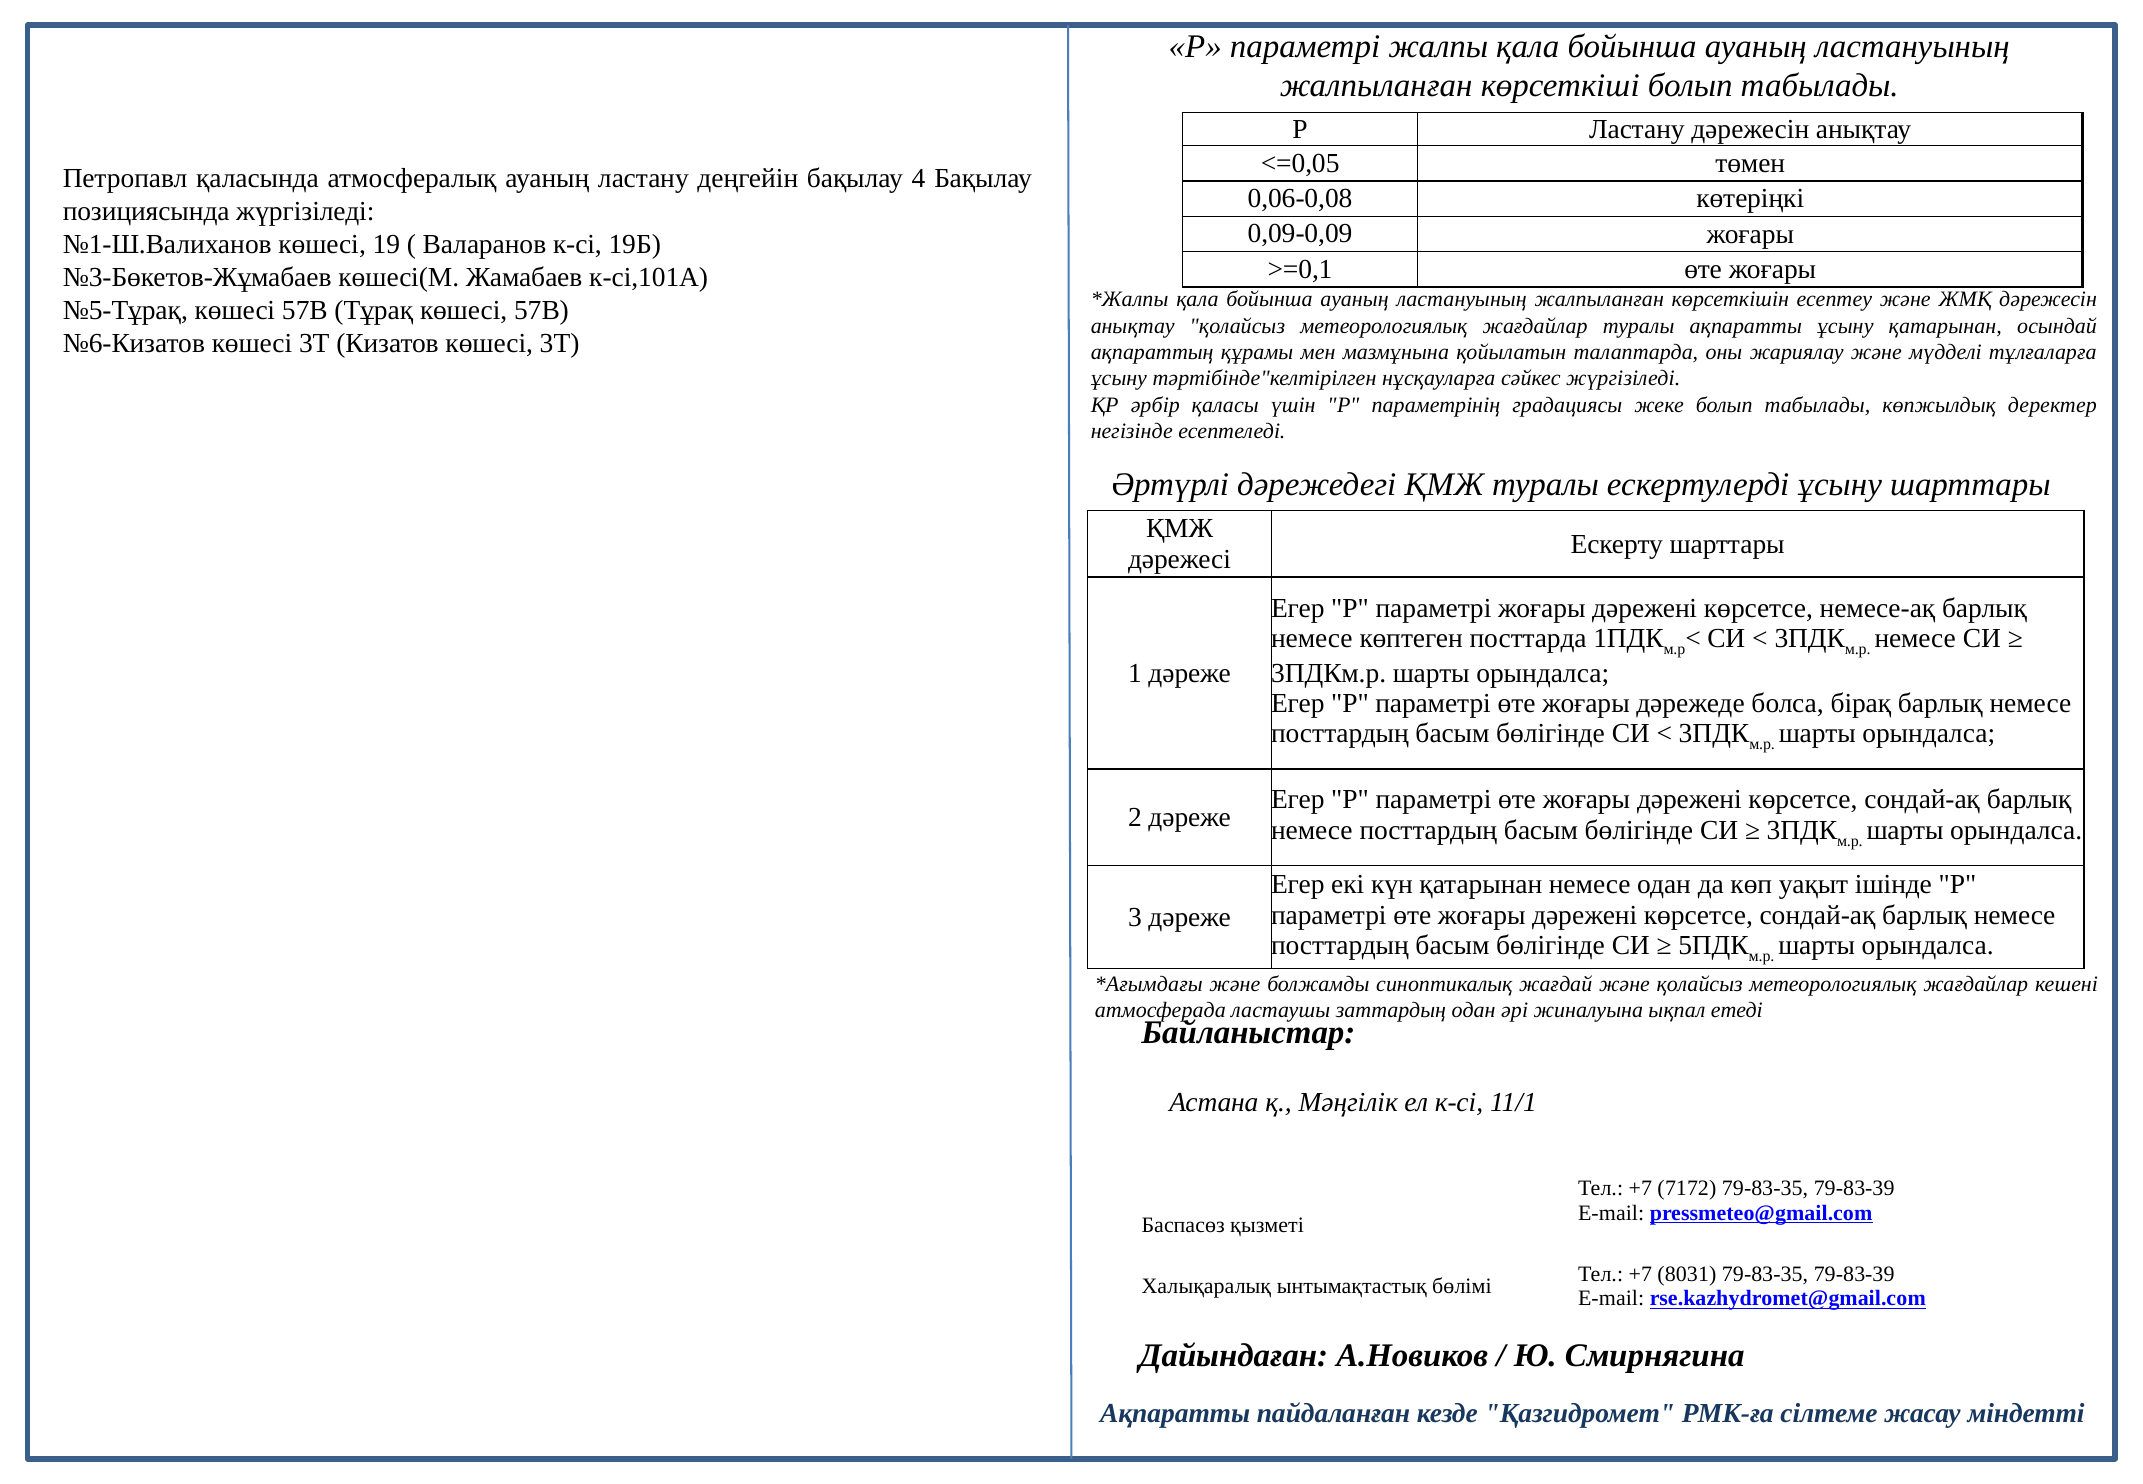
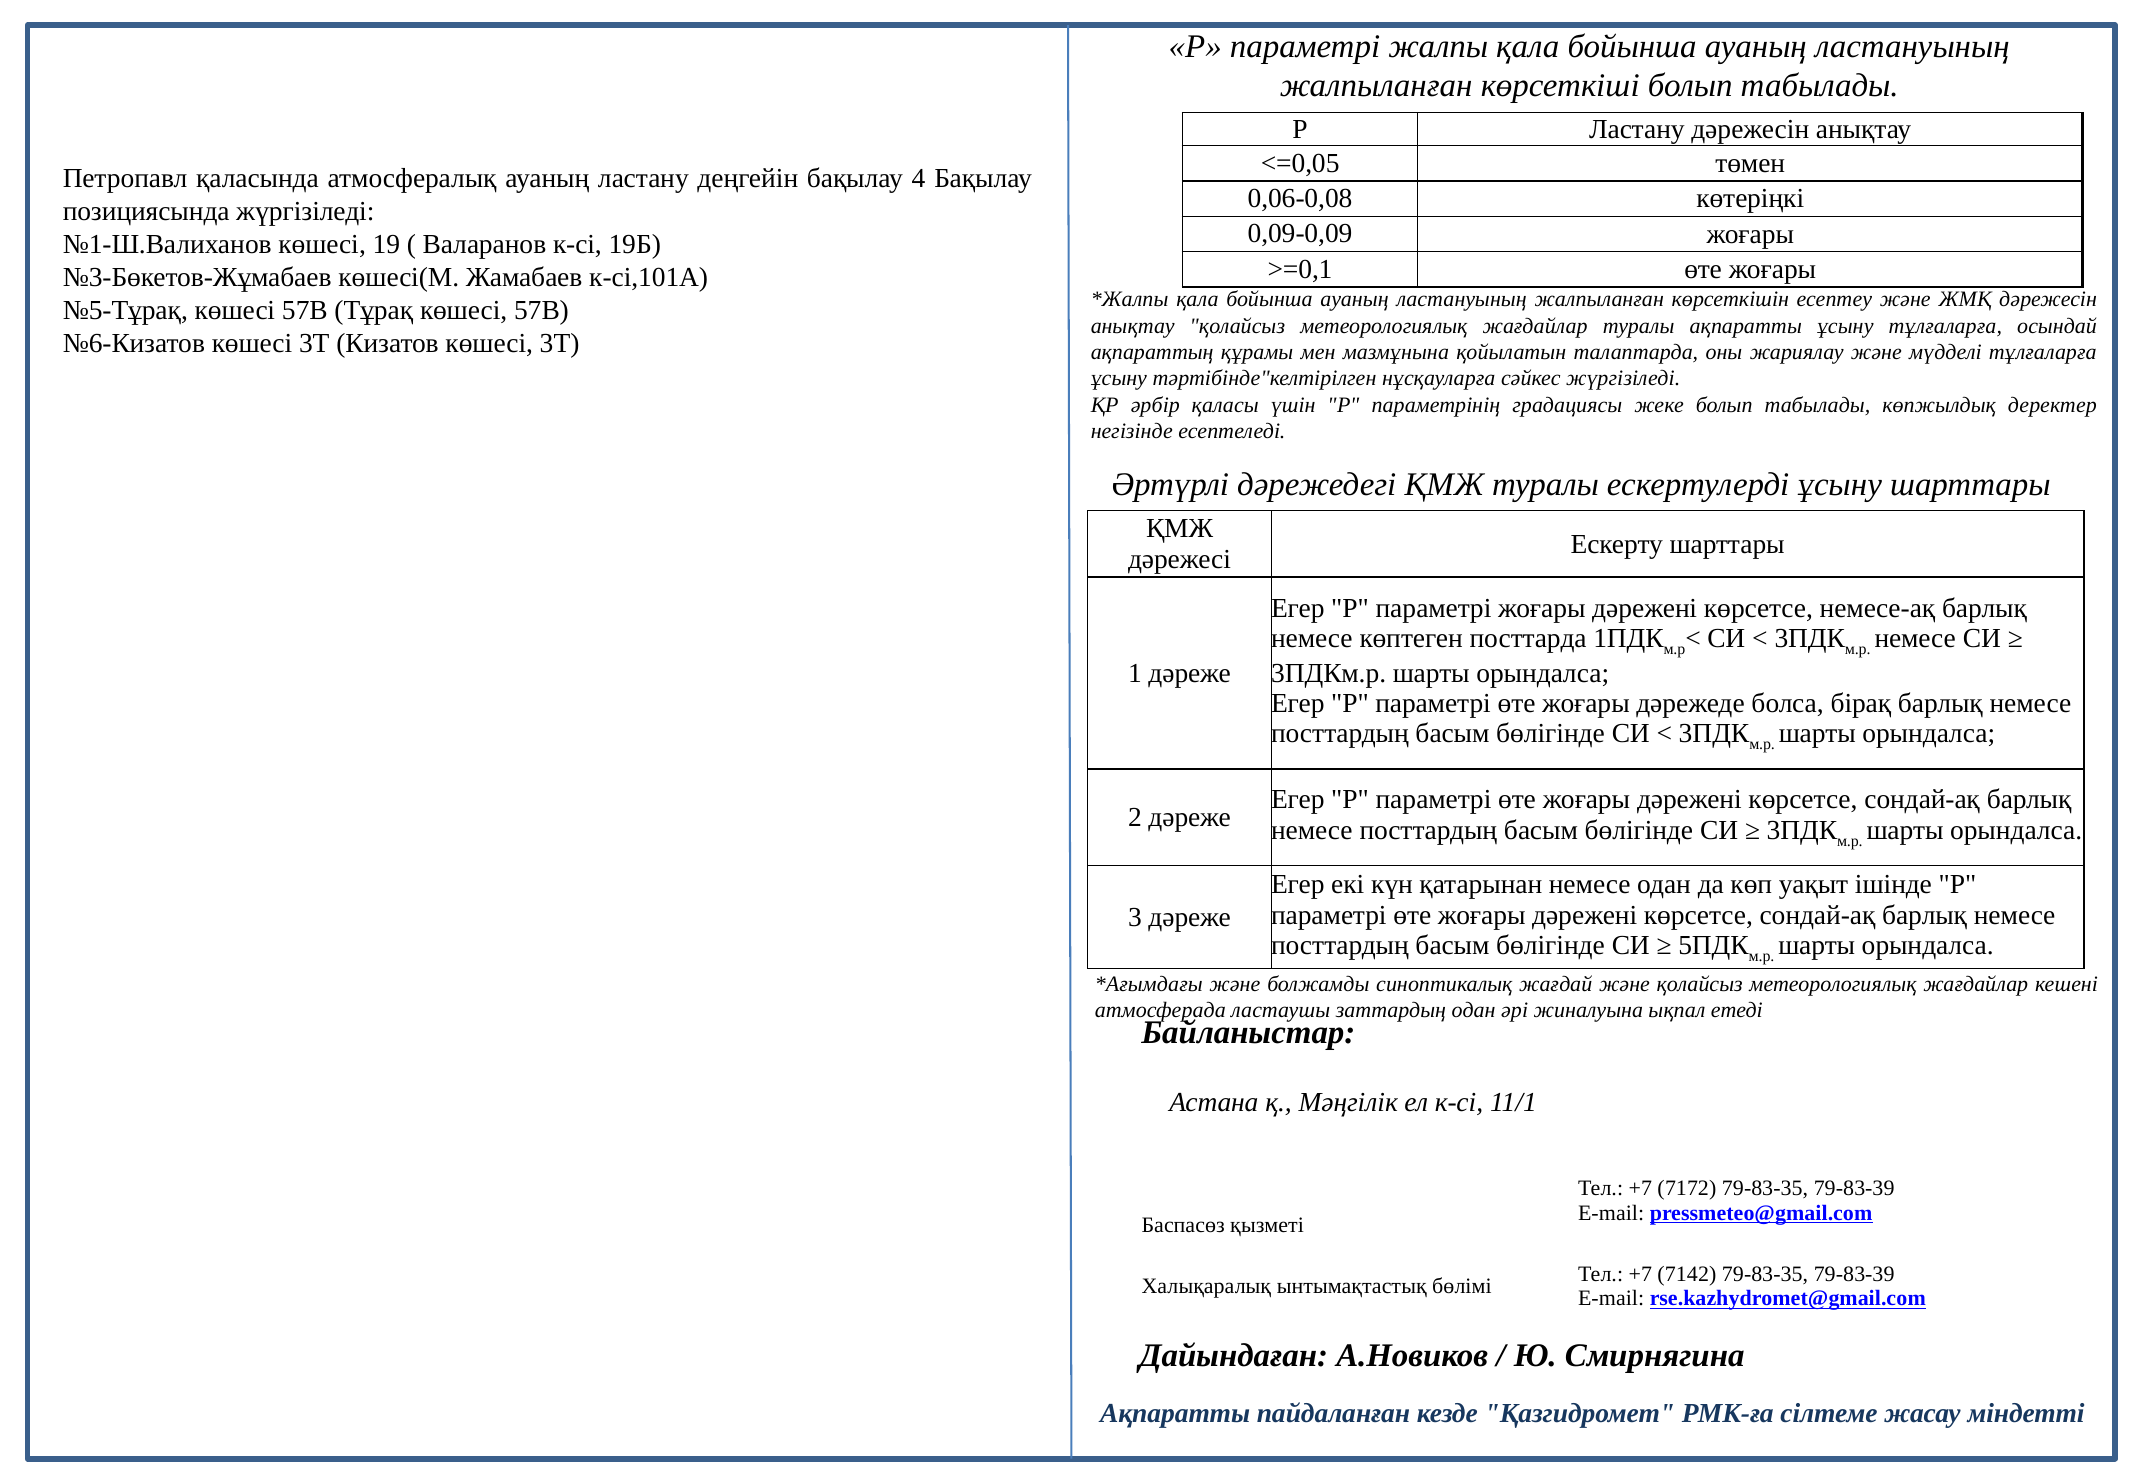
ұсыну қатарынан: қатарынан -> тұлғаларға (1945, 326)
8031: 8031 -> 7142 (1687, 1274)
